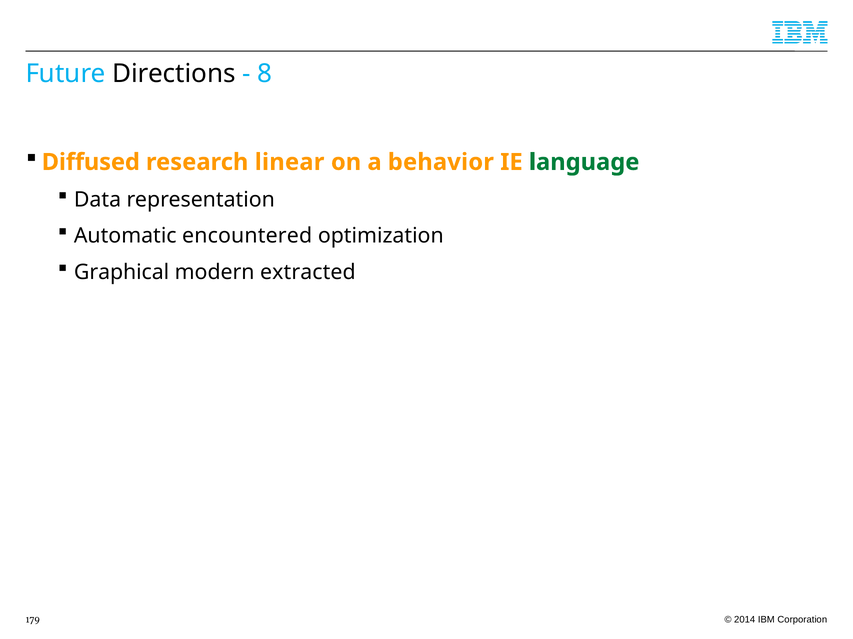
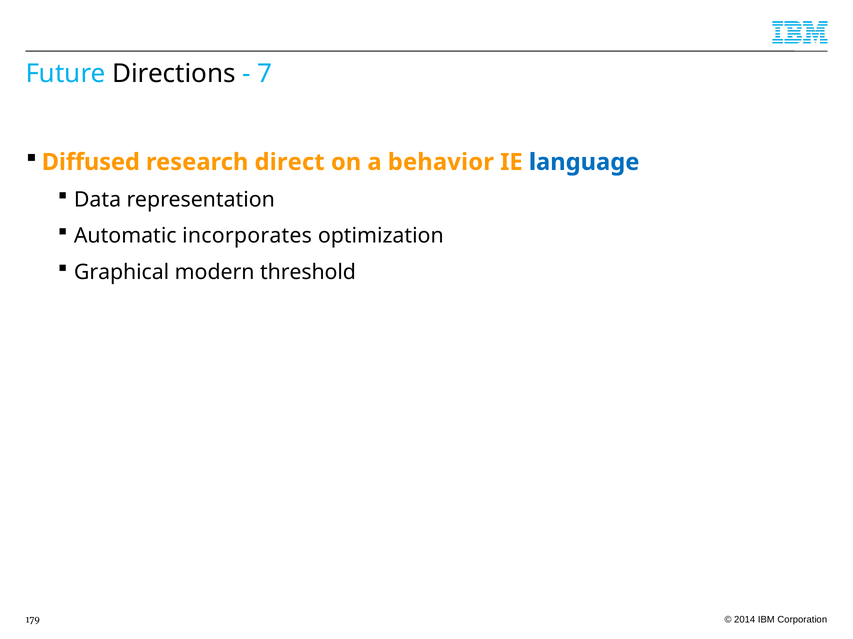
8: 8 -> 7 (265, 74)
linear: linear -> direct (290, 162)
language colour: green -> blue (584, 162)
encountered: encountered -> incorporates (247, 236)
extracted: extracted -> threshold (308, 272)
